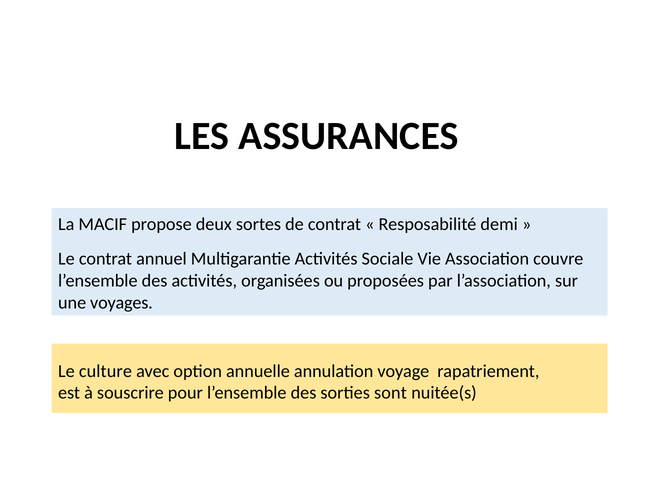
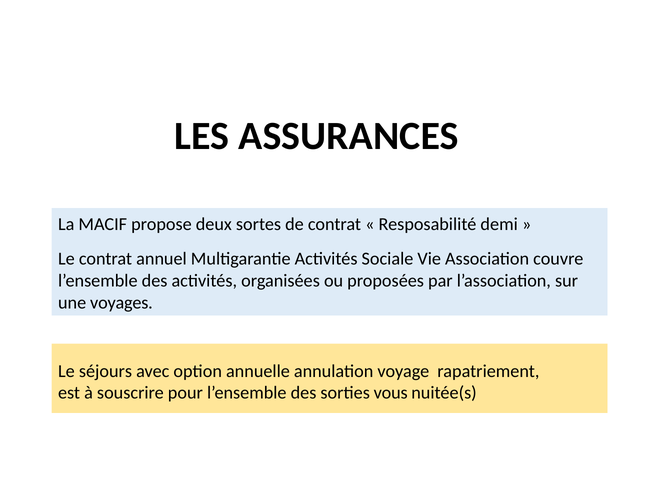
culture: culture -> séjours (105, 371)
sont: sont -> vous (391, 393)
